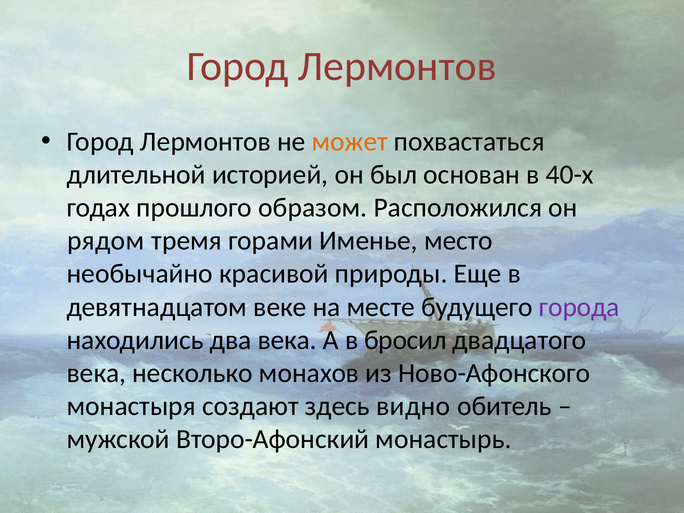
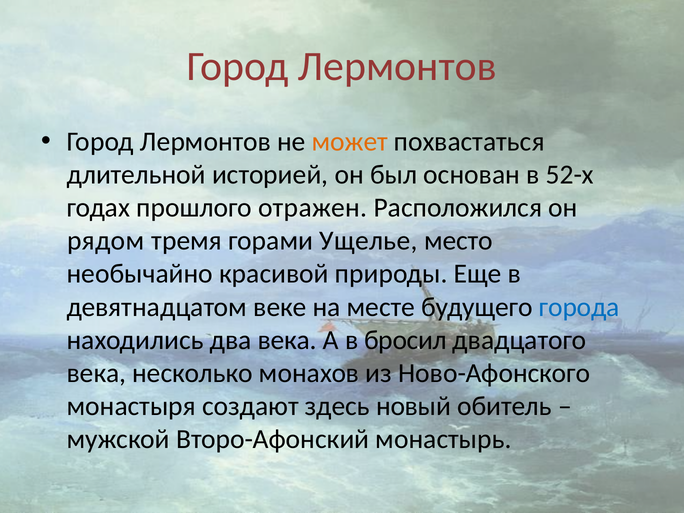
40-х: 40-х -> 52-х (570, 175)
образом: образом -> отражен (313, 208)
Именье: Именье -> Ущелье (368, 241)
города colour: purple -> blue (579, 307)
видно: видно -> новый (414, 406)
